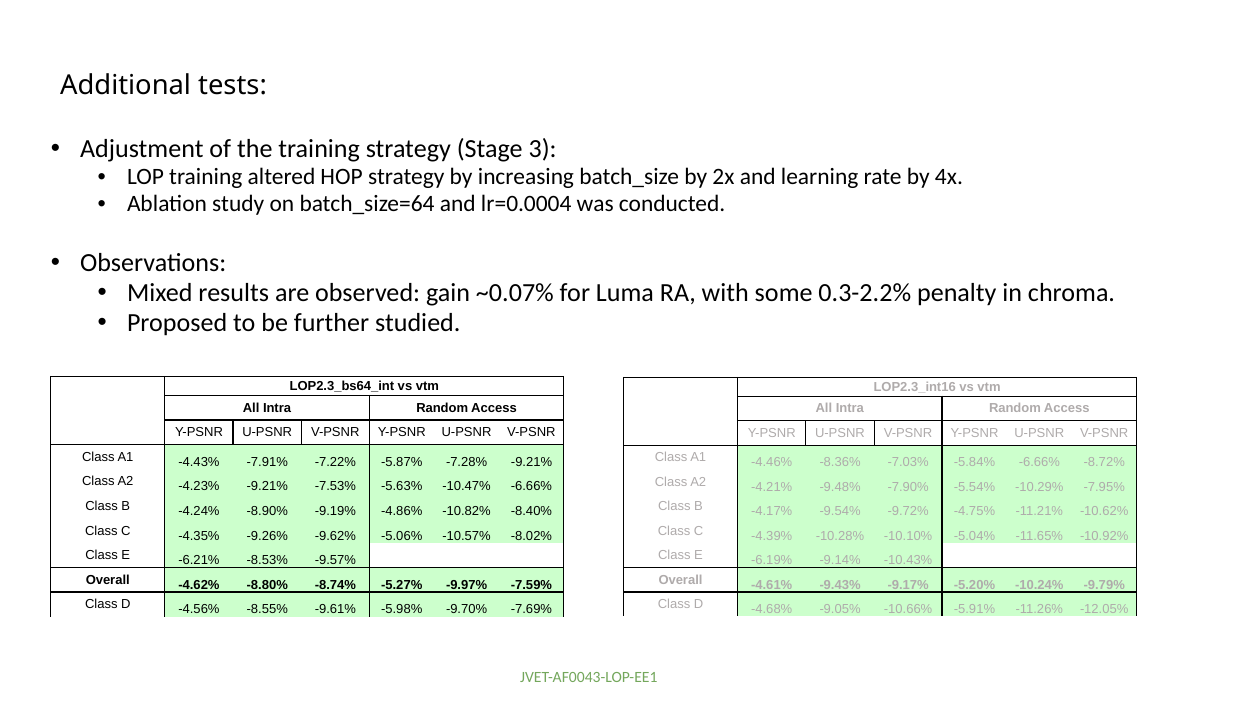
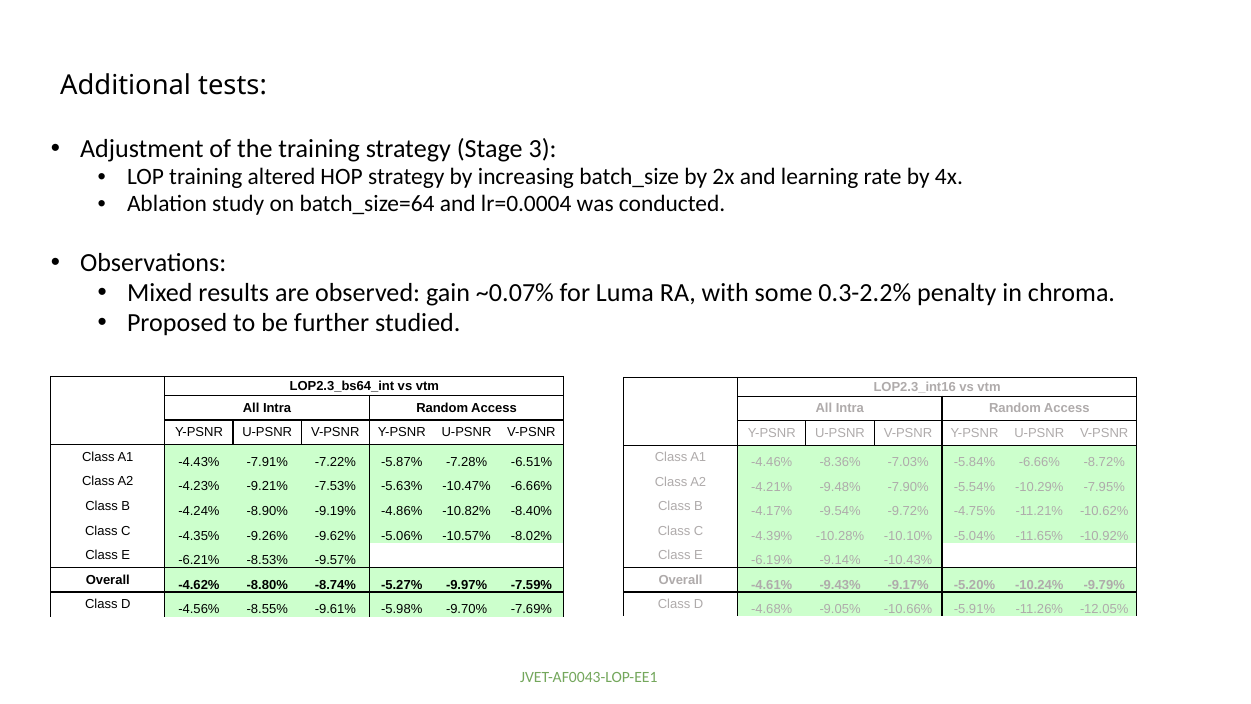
-7.28% -9.21%: -9.21% -> -6.51% (532, 462)
